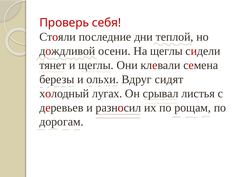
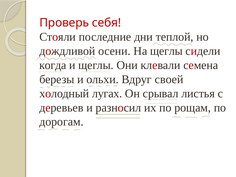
тянет: тянет -> когда (53, 65)
сидят: сидят -> своей (169, 79)
